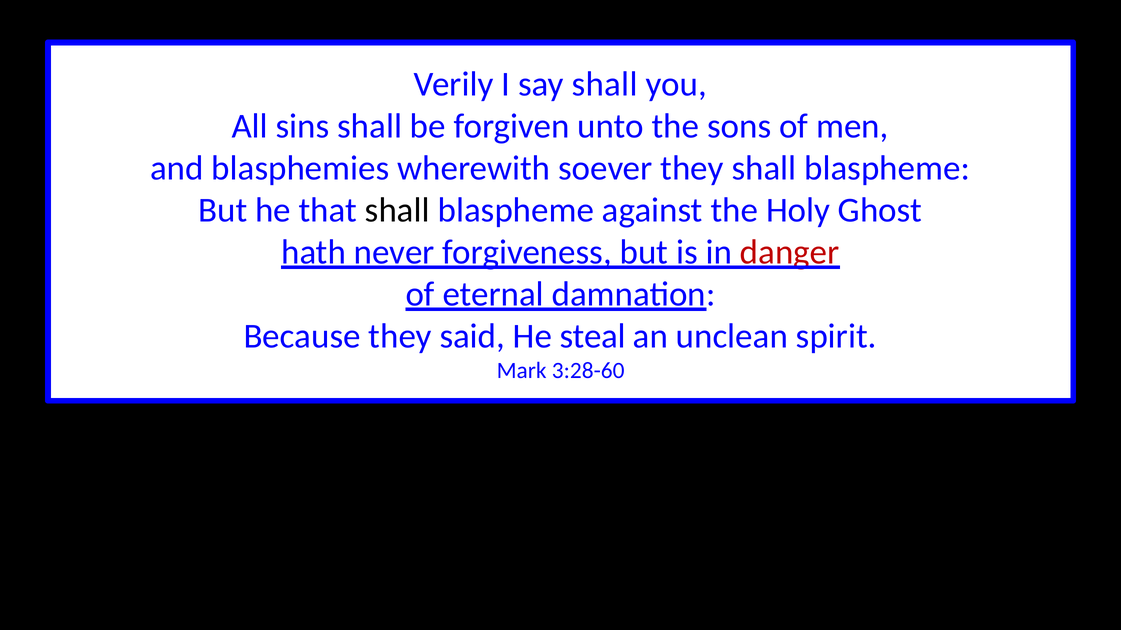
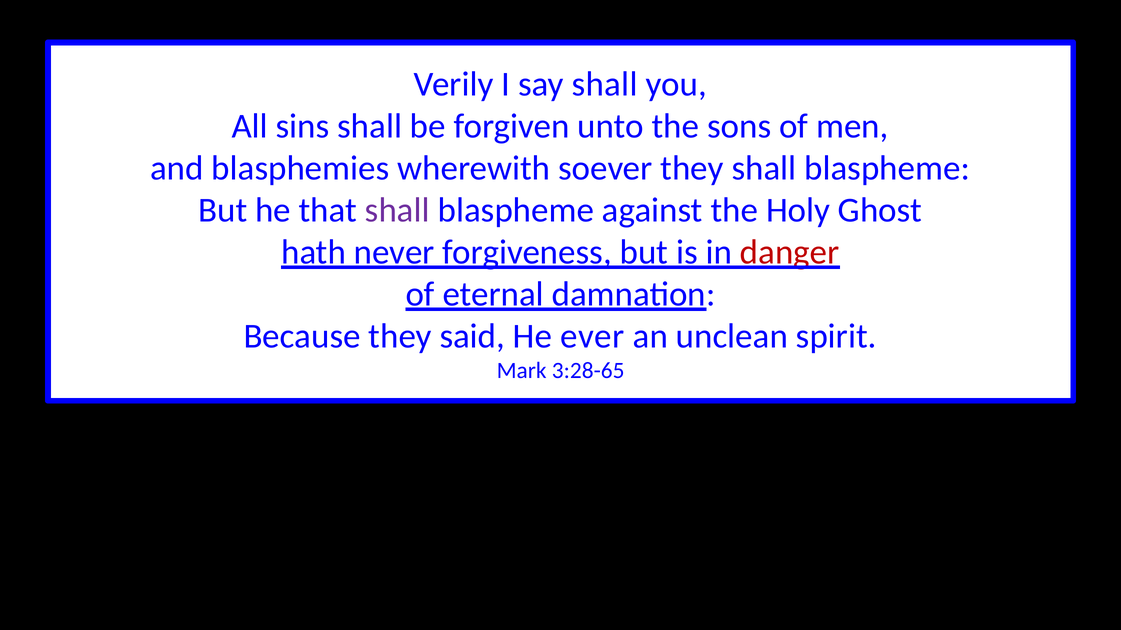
shall colour: black -> purple (397, 210)
steal: steal -> ever (592, 336)
3:28-60: 3:28-60 -> 3:28-65 (588, 371)
